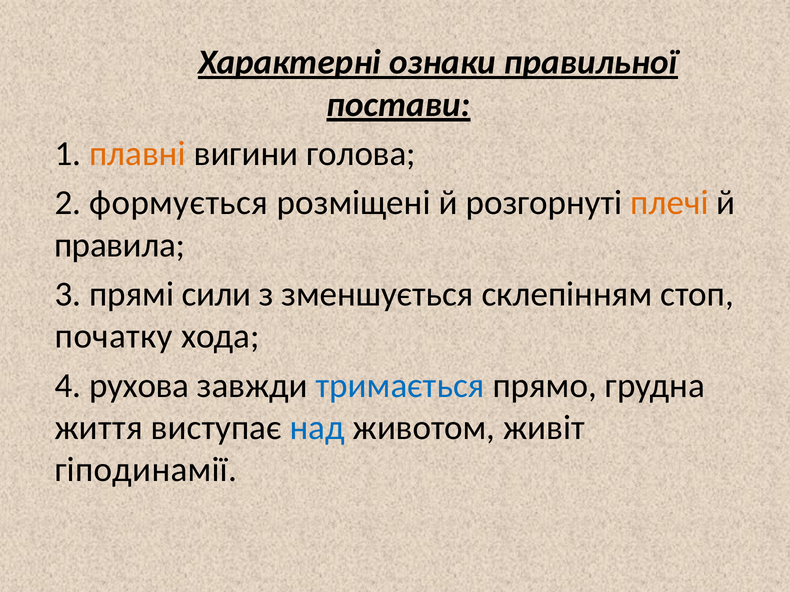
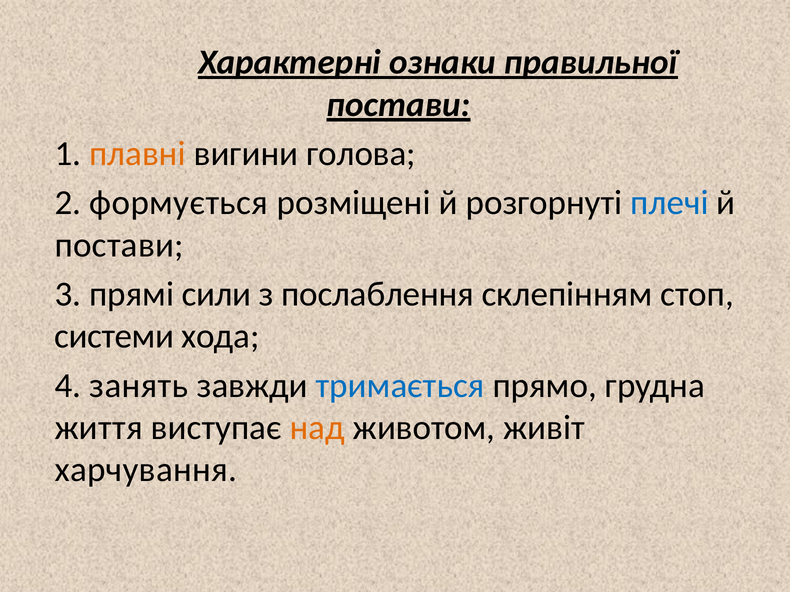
плечі colour: orange -> blue (669, 203)
правила: правила -> постави (119, 245)
зменшується: зменшується -> послаблення (378, 294)
початку: початку -> системи (114, 337)
рухова: рухова -> занять (139, 386)
над colour: blue -> orange (317, 428)
гіподинамії: гіподинамії -> харчування (146, 470)
